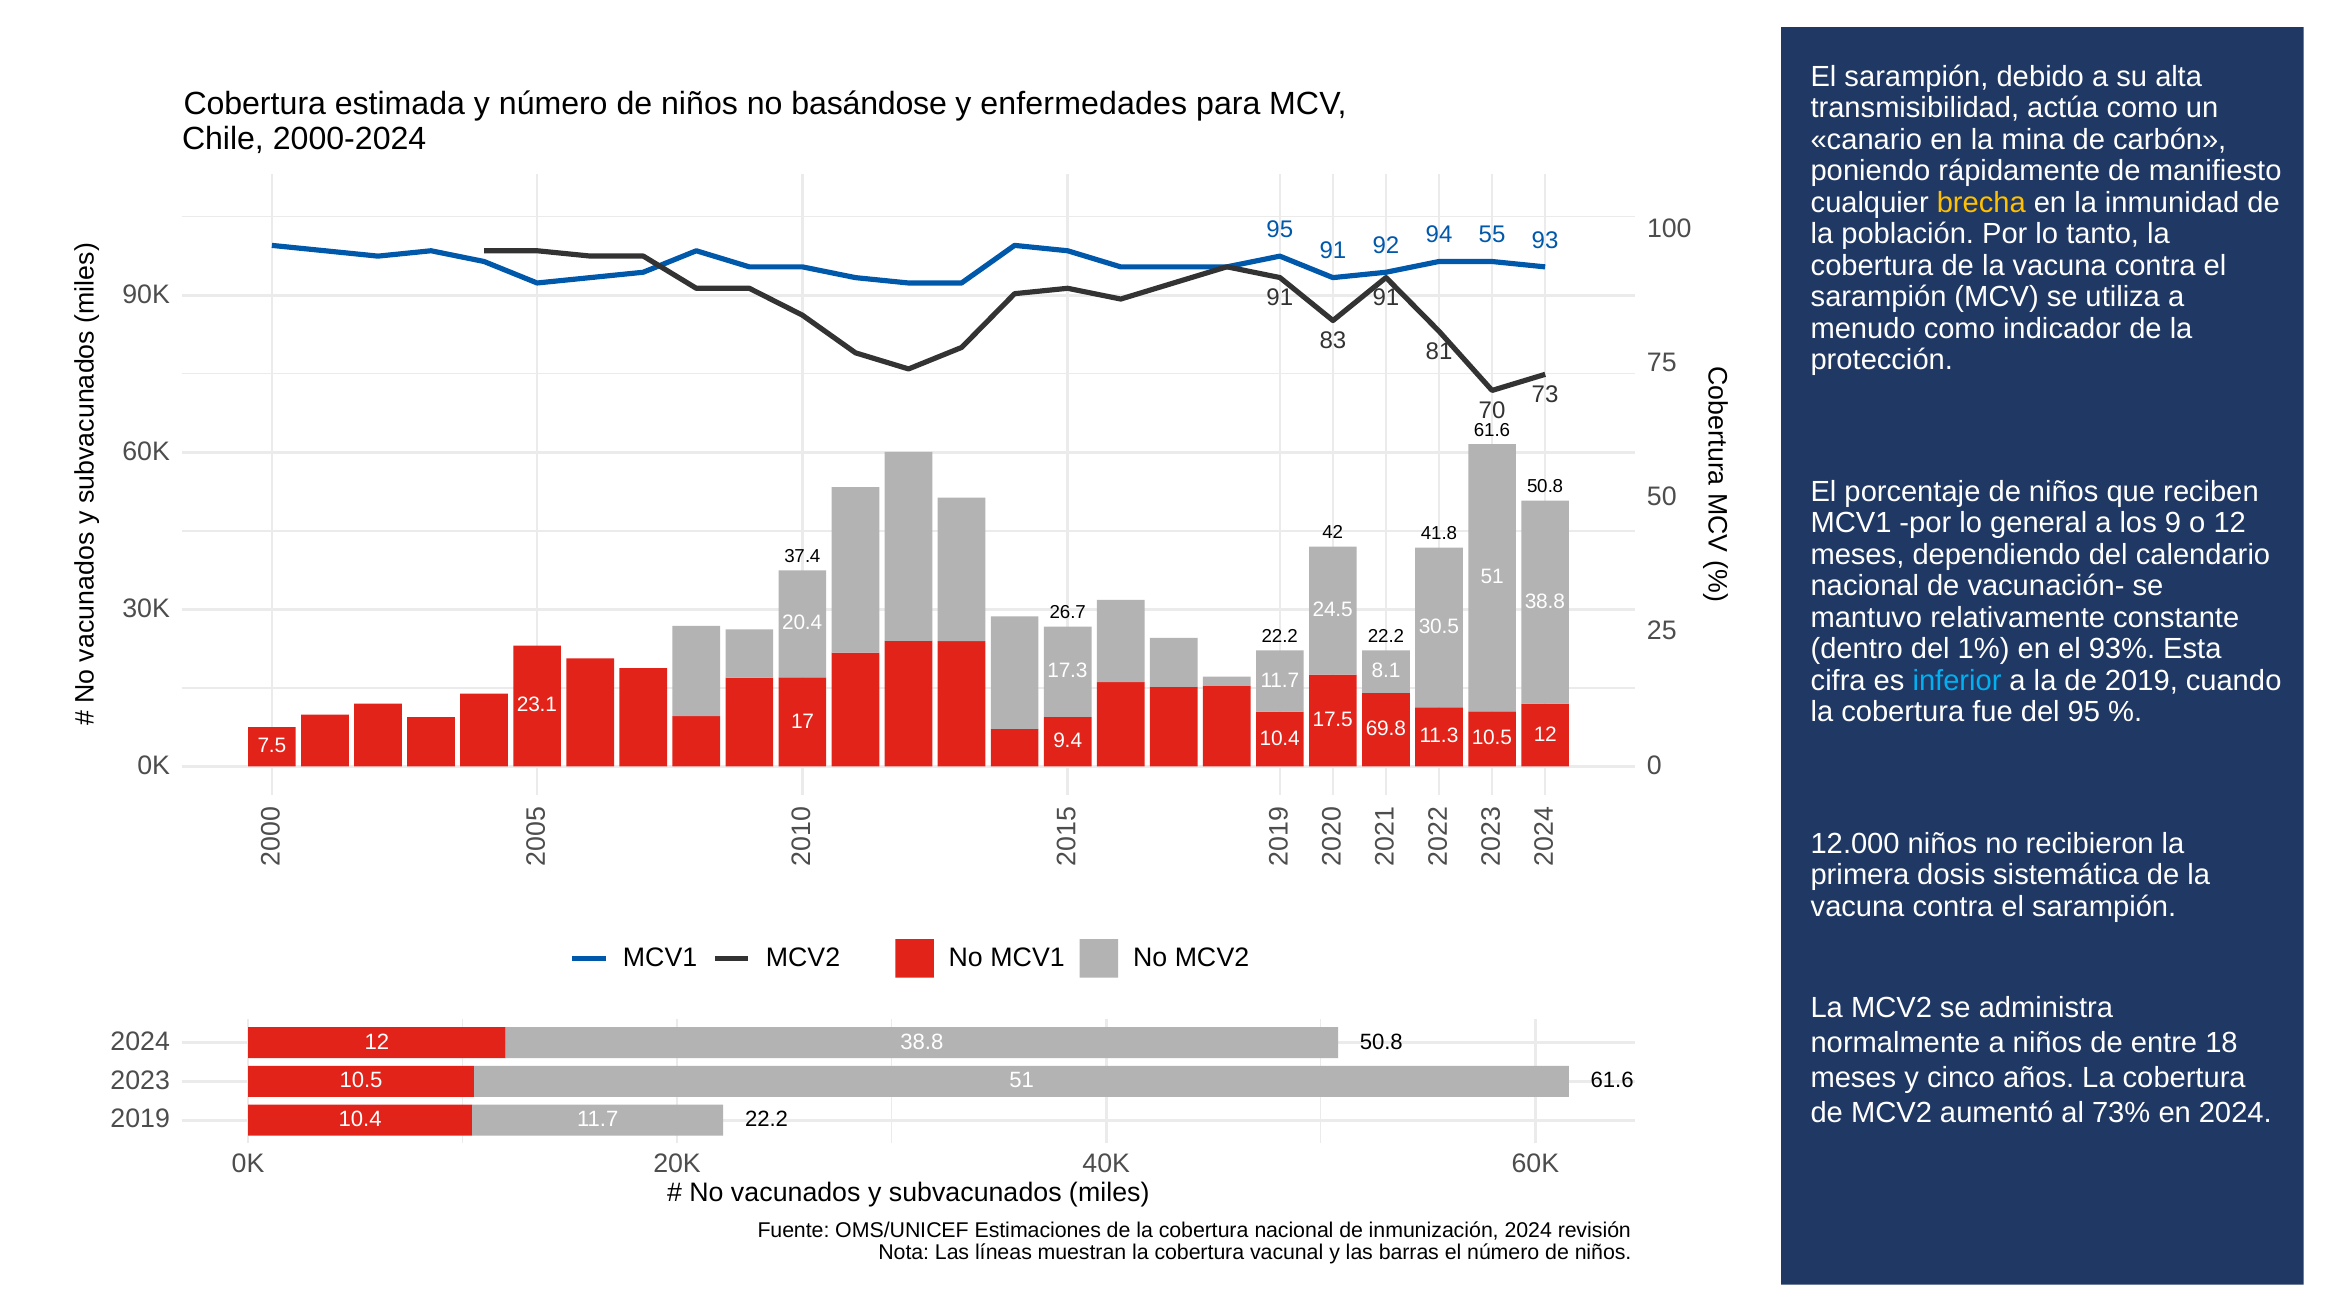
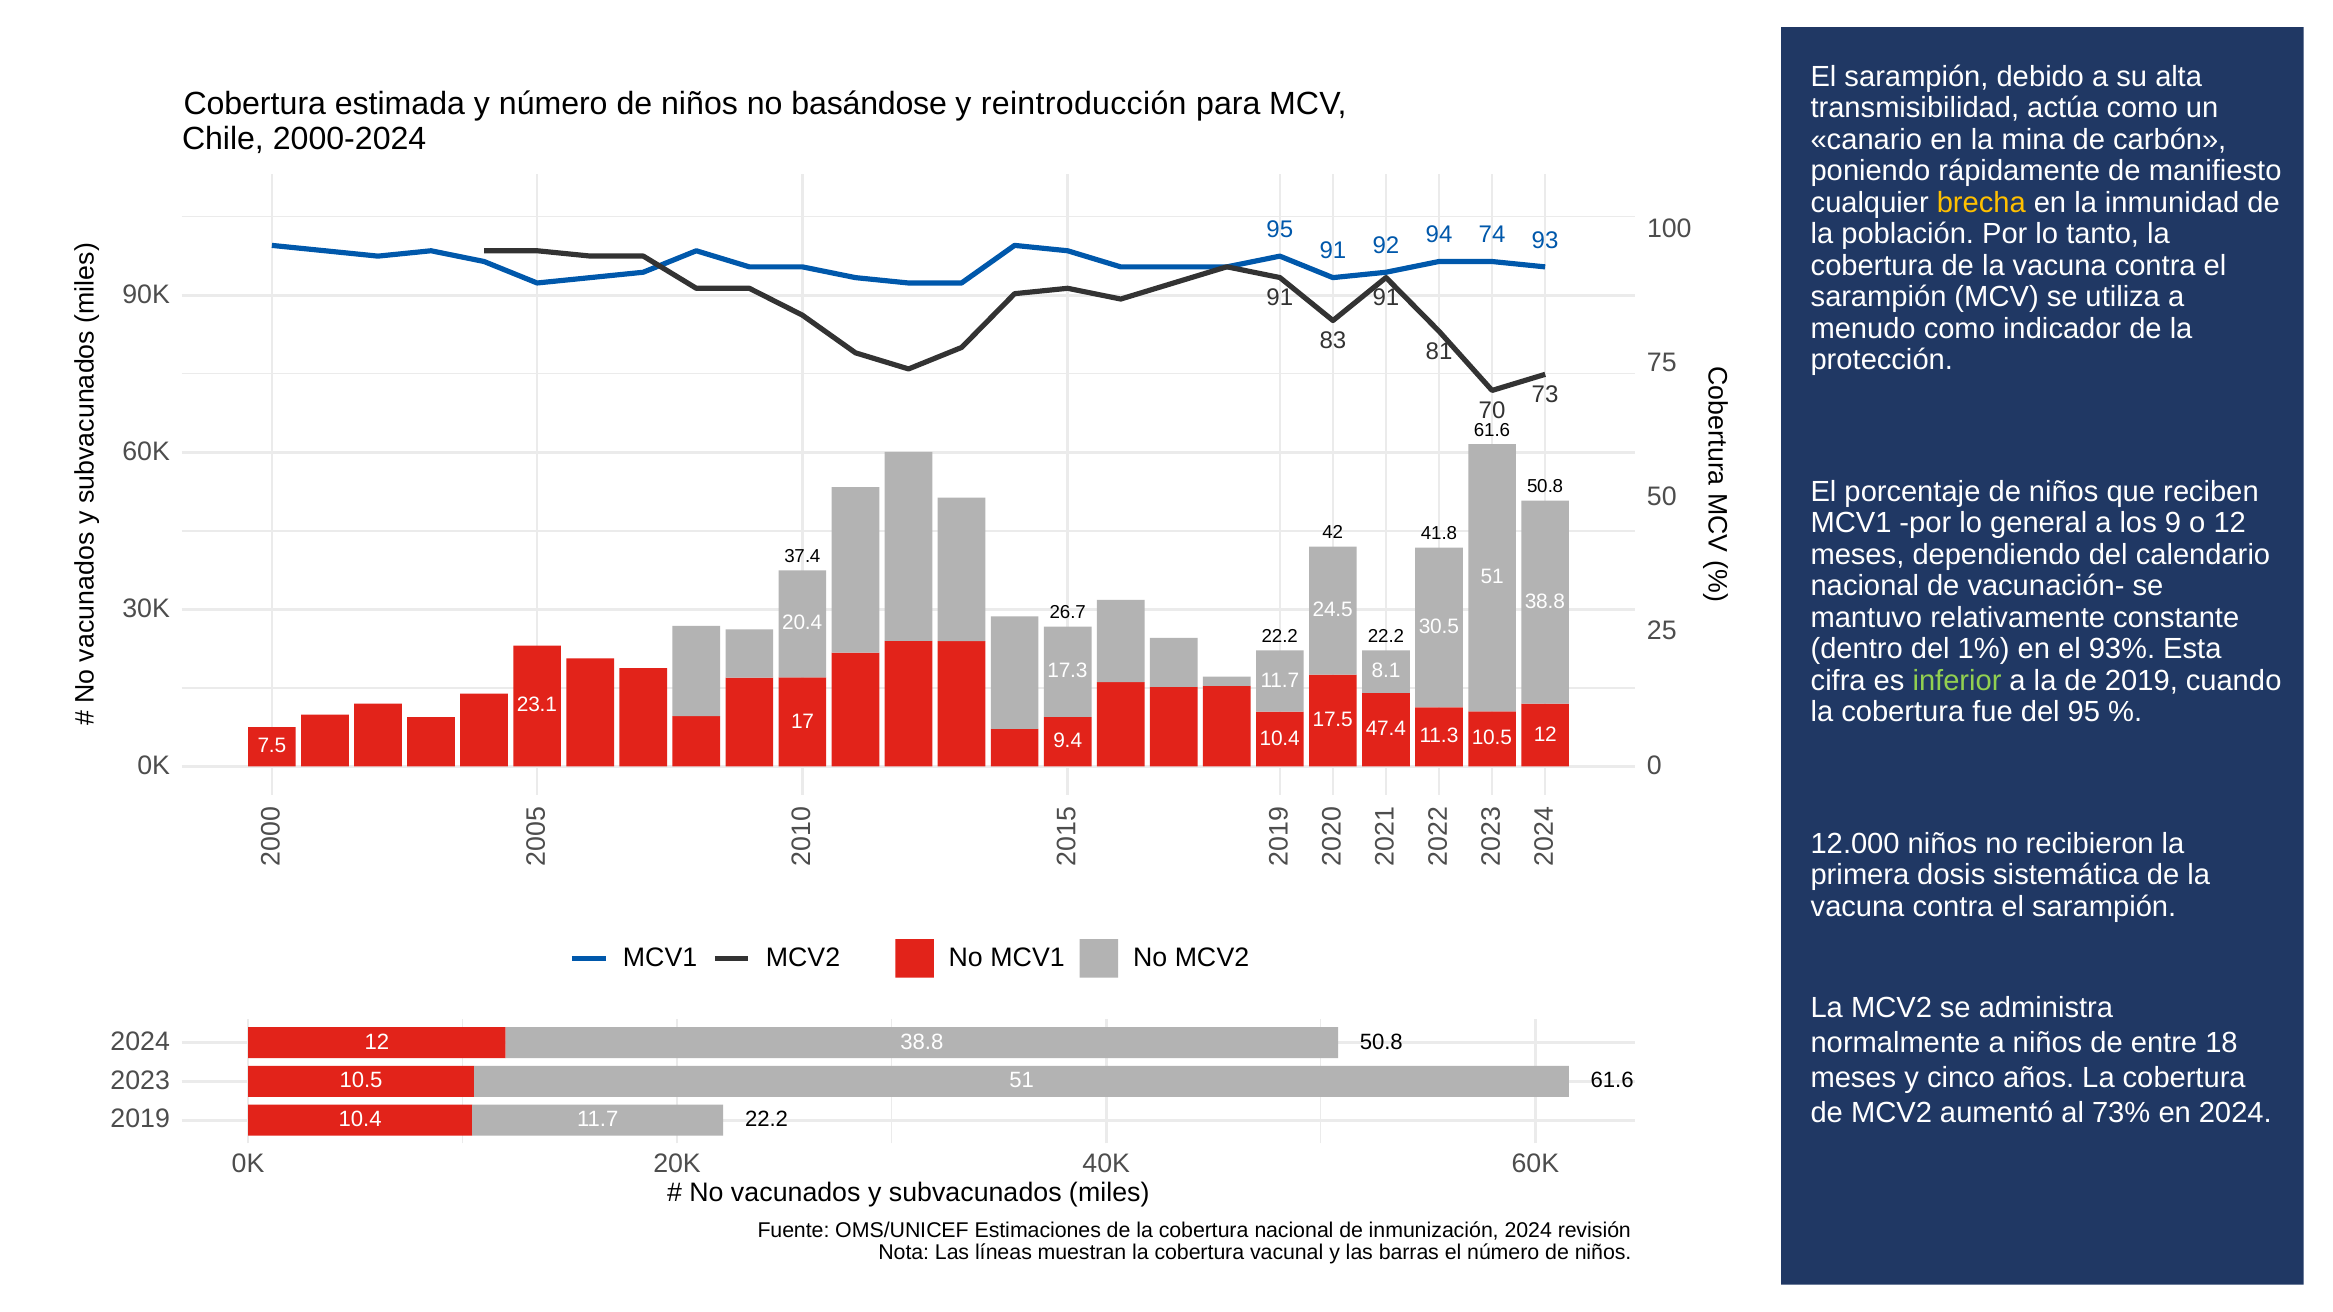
enfermedades: enfermedades -> reintroducción (1084, 104)
55: 55 -> 74 (1492, 235)
inferior colour: light blue -> light green (1957, 681)
69.8: 69.8 -> 47.4 (1386, 729)
